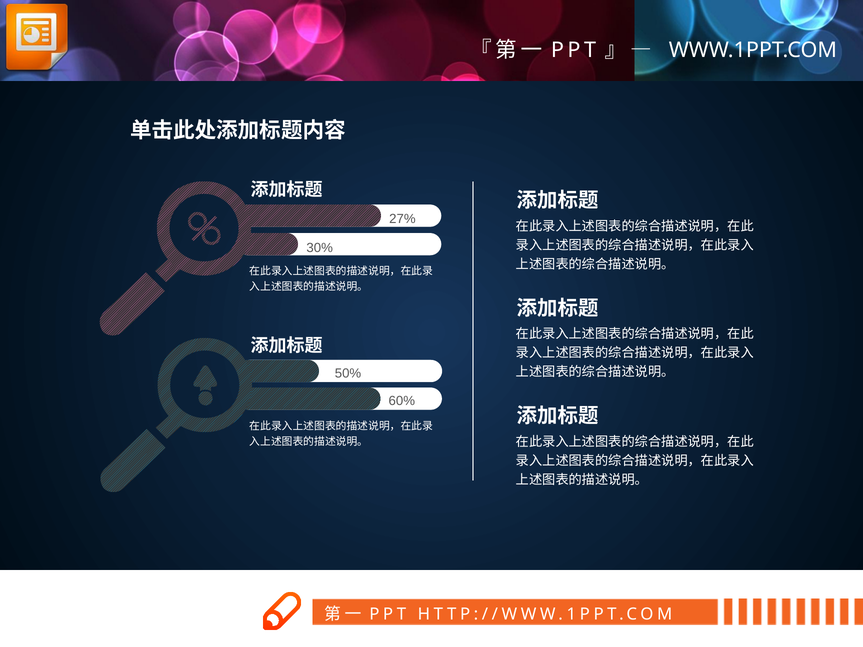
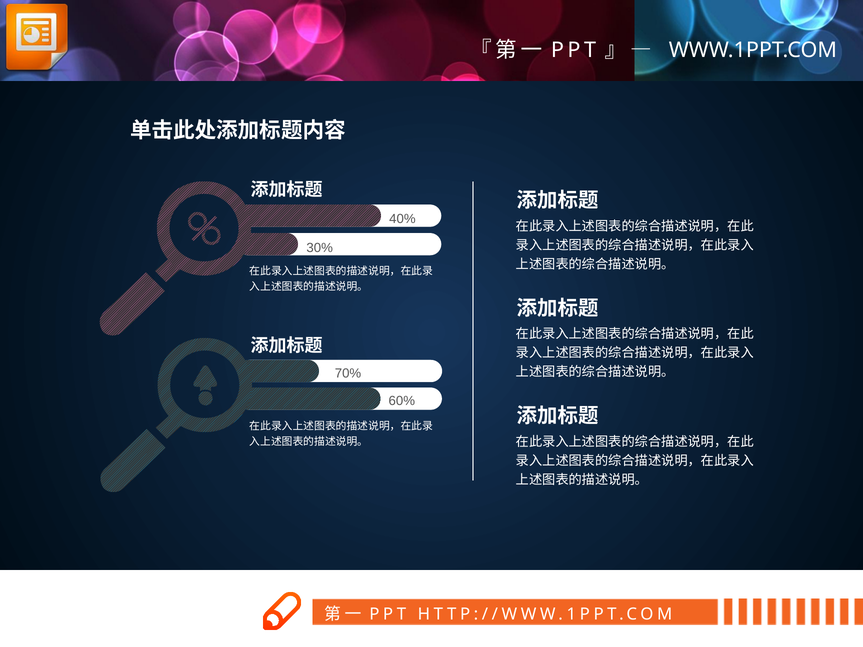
27%: 27% -> 40% (402, 219)
50%: 50% -> 70% (348, 374)
